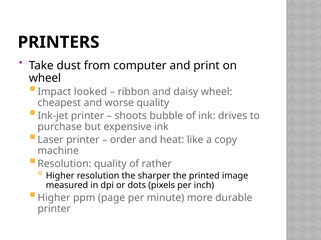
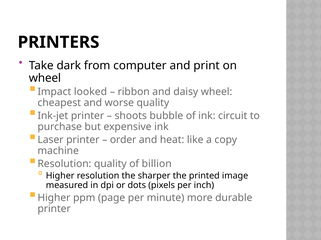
dust: dust -> dark (69, 66)
drives: drives -> circuit (233, 116)
rather: rather -> billion (157, 164)
